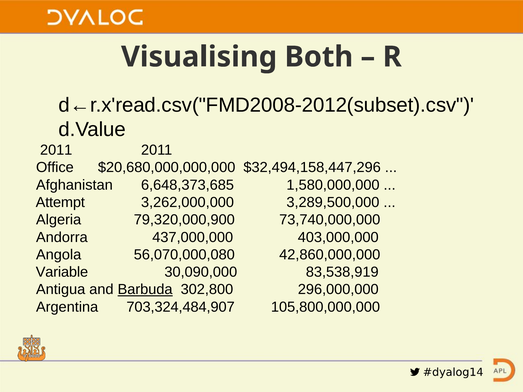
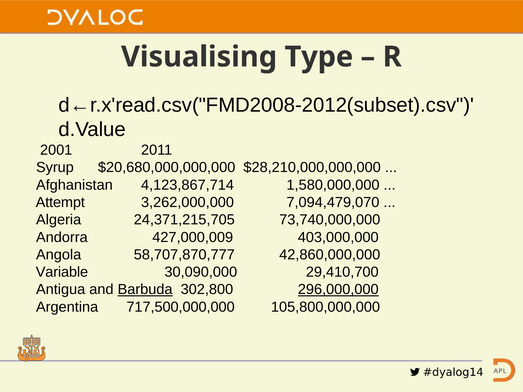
Both: Both -> Type (319, 57)
2011: 2011 -> 2001 (56, 150)
Office: Office -> Syrup (55, 168)
$32,494,158,447,296: $32,494,158,447,296 -> $28,210,000,000,000 (312, 168)
6,648,373,685: 6,648,373,685 -> 4,123,867,714 (187, 185)
3,289,500,000: 3,289,500,000 -> 7,094,479,070 (333, 203)
79,320,000,900: 79,320,000,900 -> 24,371,215,705 (184, 220)
437,000,000: 437,000,000 -> 427,000,009 (193, 237)
56,070,000,080: 56,070,000,080 -> 58,707,870,777 (184, 255)
83,538,919: 83,538,919 -> 29,410,700 (342, 272)
296,000,000 underline: none -> present (338, 290)
703,324,484,907: 703,324,484,907 -> 717,500,000,000 (181, 307)
